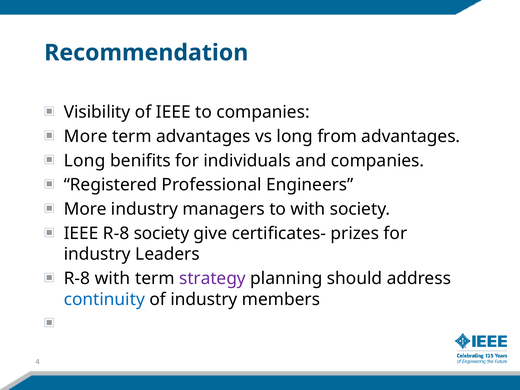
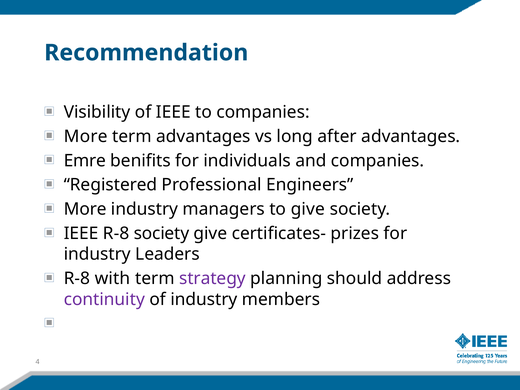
from: from -> after (337, 136)
Long: Long -> Emre (85, 161)
to with: with -> give (308, 209)
continuity colour: blue -> purple (104, 299)
